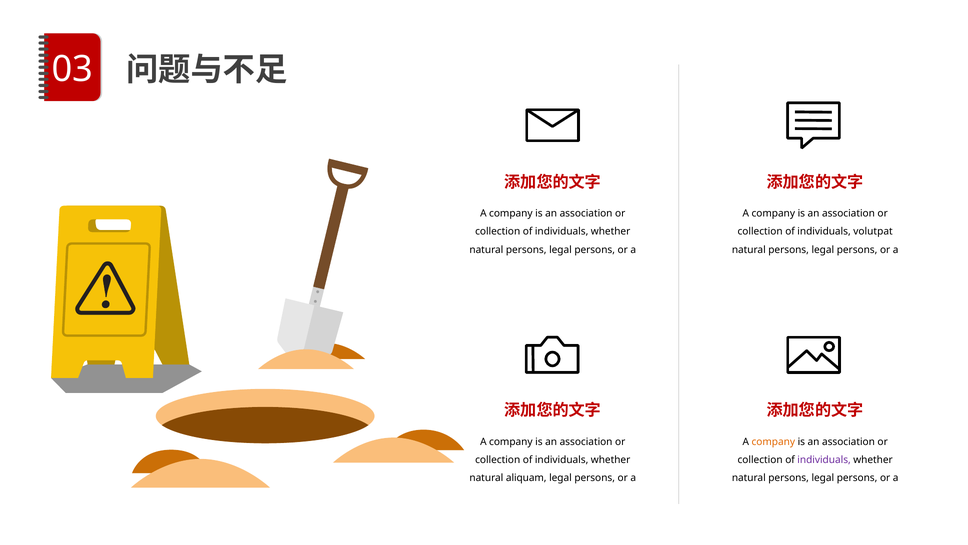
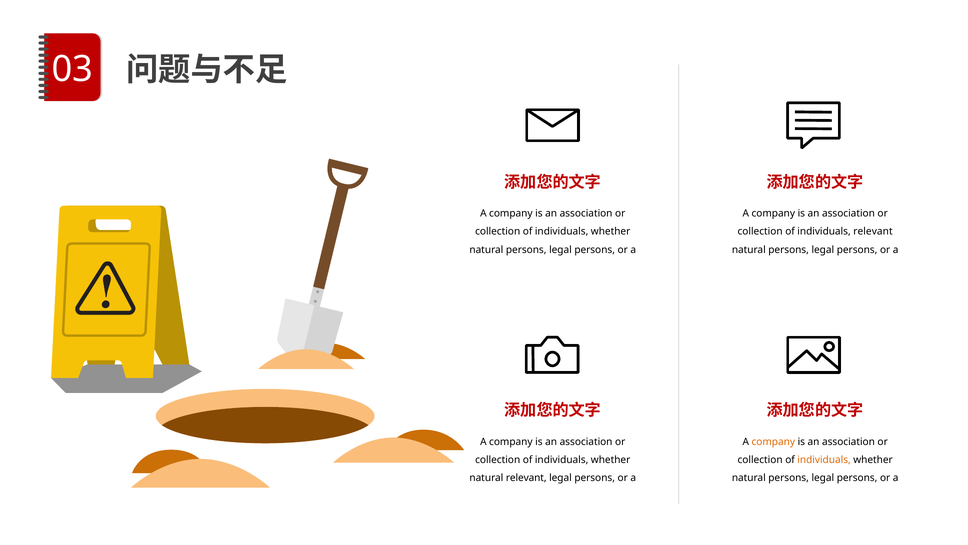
individuals volutpat: volutpat -> relevant (873, 231)
individuals colour: purple -> orange (824, 459)
natural aliquam: aliquam -> relevant (526, 478)
